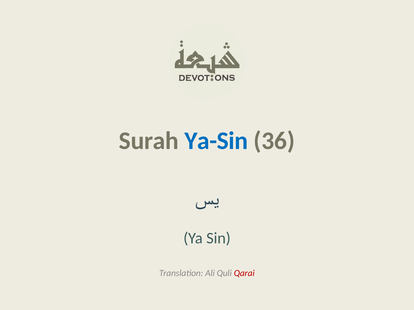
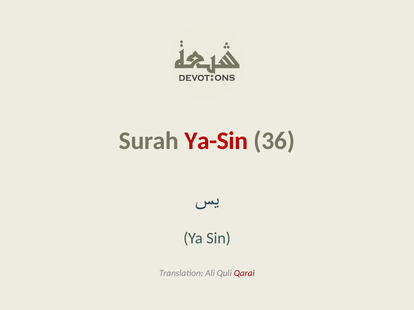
Ya-Sin colour: blue -> red (216, 141)
